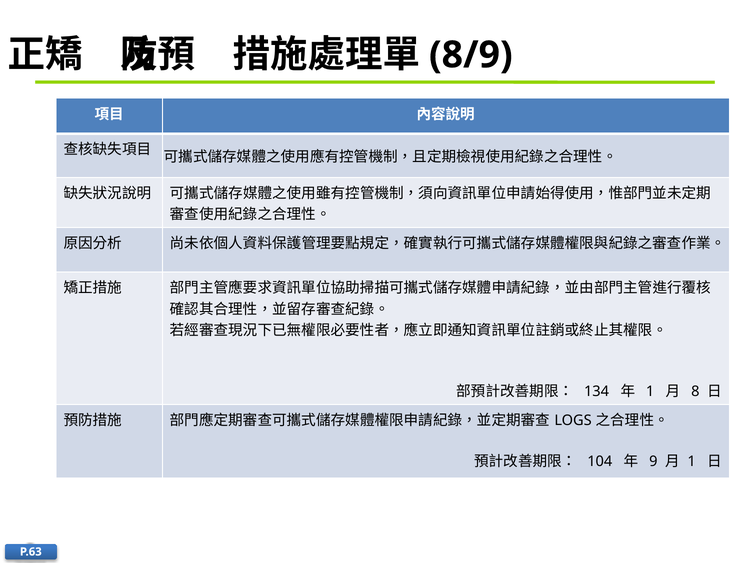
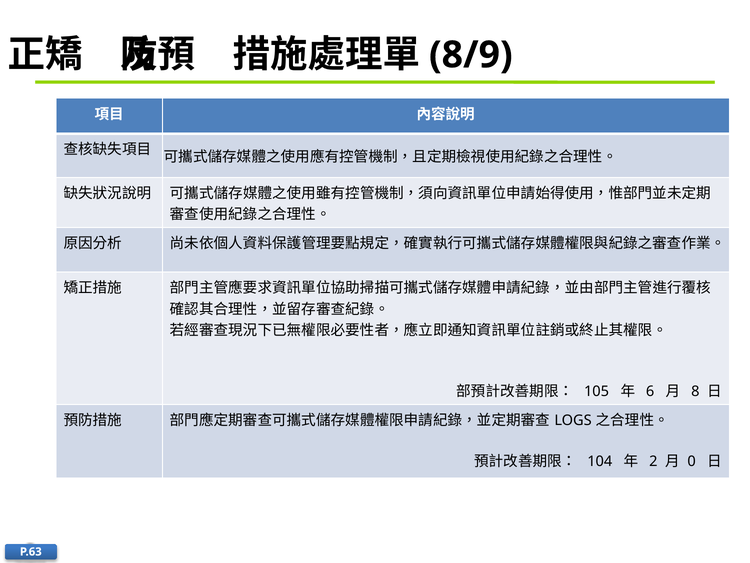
134: 134 -> 105 (597, 391)
1: 1 -> 6 (650, 391)
9: 9 -> 2 (653, 461)
1: 1 -> 0 (692, 461)
